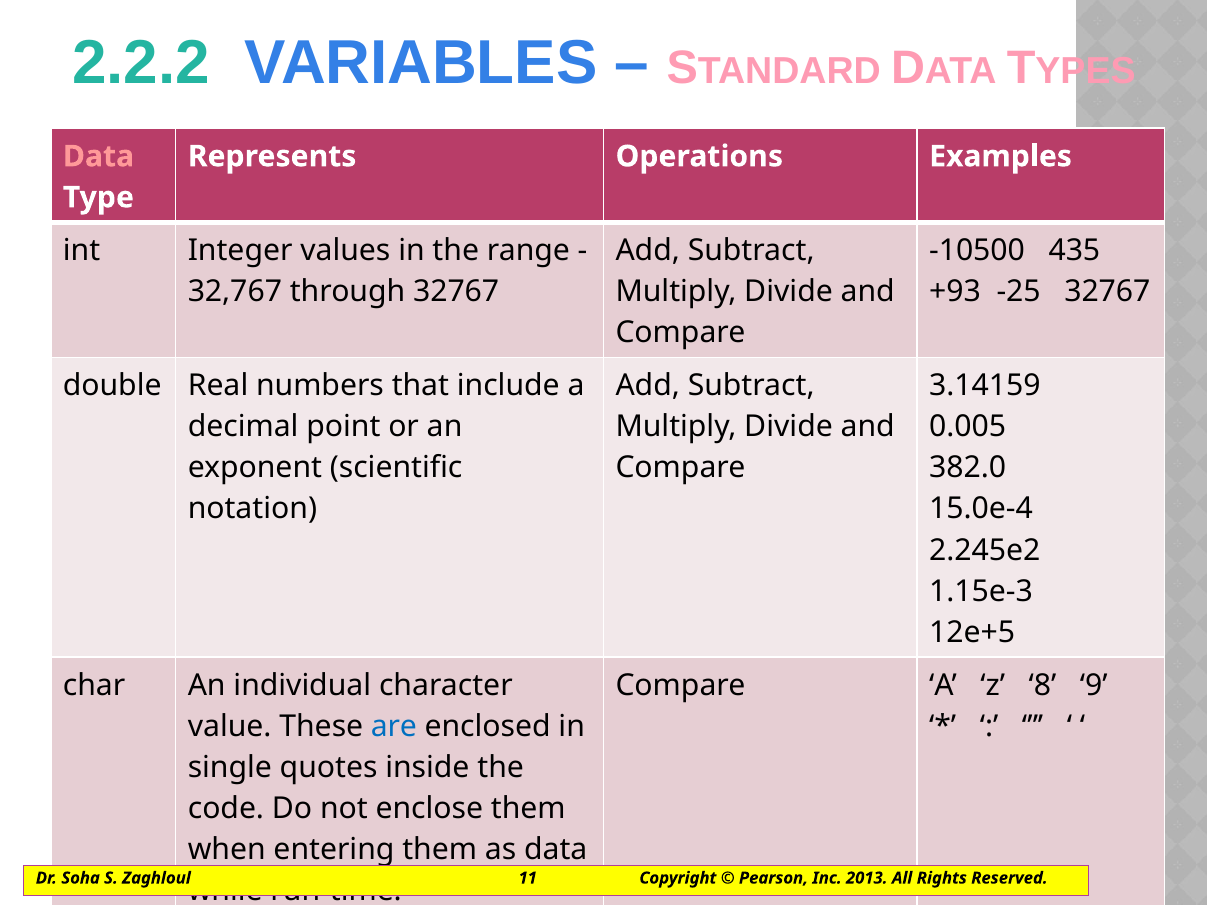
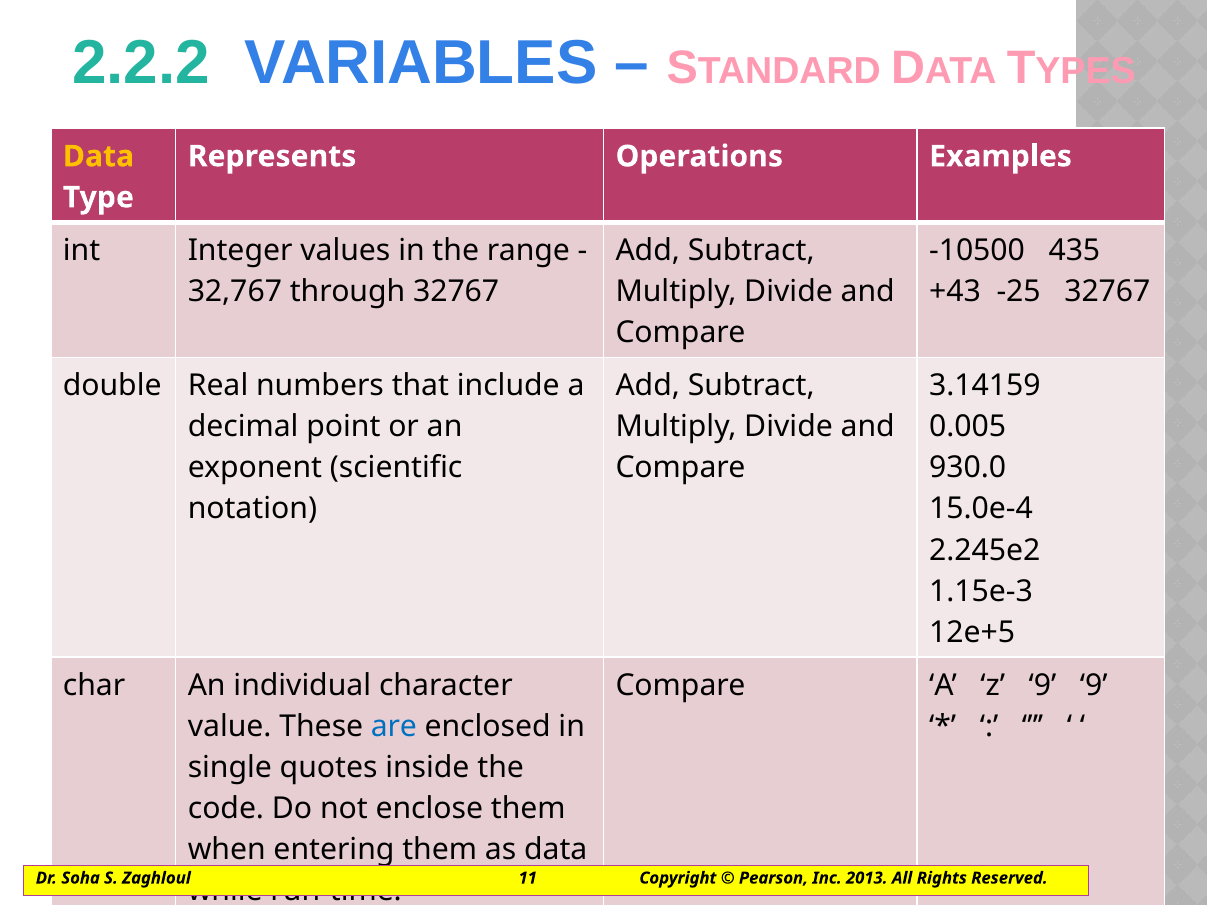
Data colour: pink -> yellow (99, 156)
+93: +93 -> +43 (955, 292)
382.0: 382.0 -> 930.0 (968, 468)
z 8: 8 -> 9 (1042, 685)
